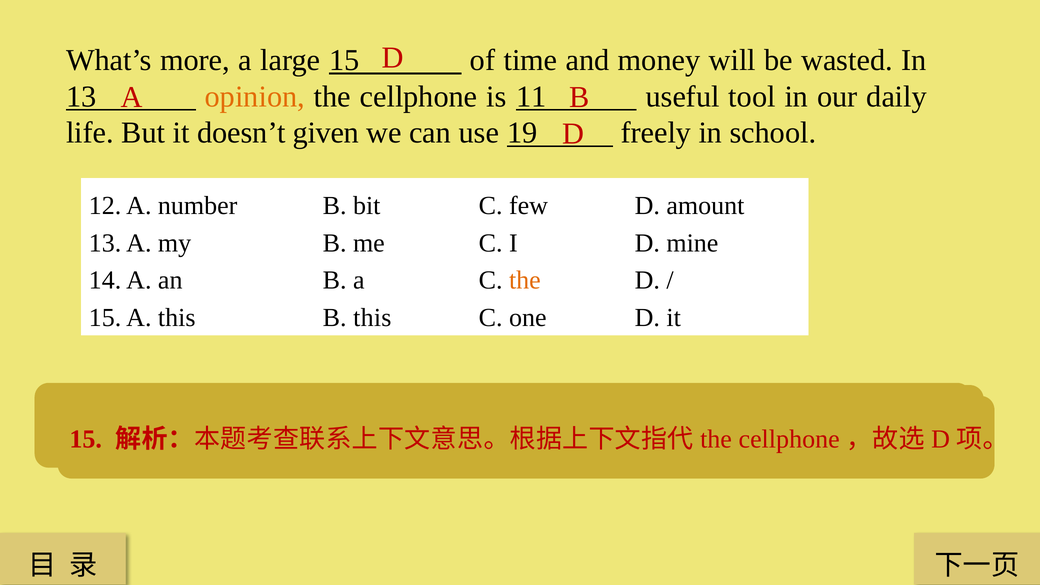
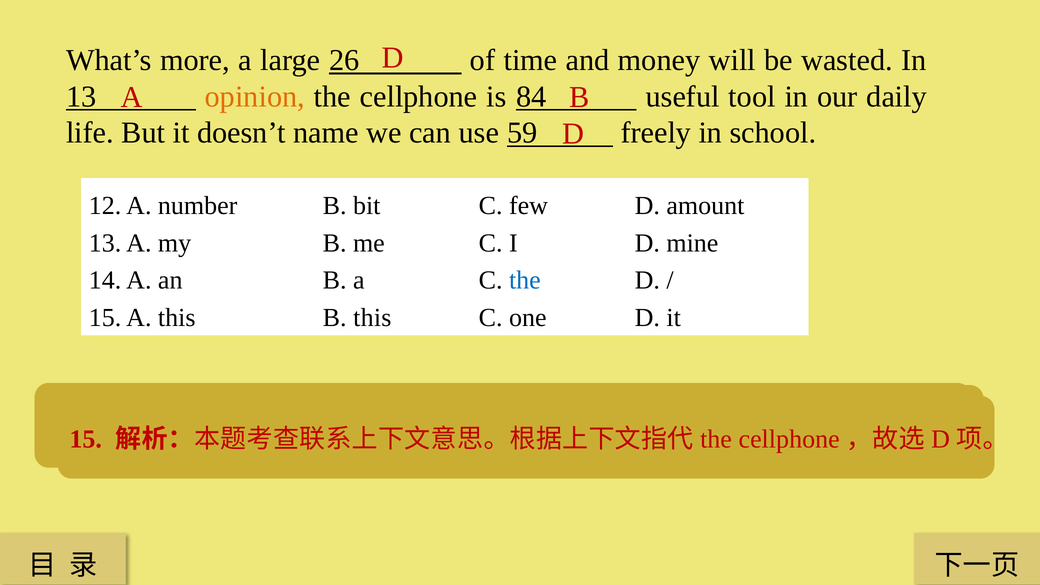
large 15: 15 -> 26 (344, 60)
11: 11 -> 84 (531, 97)
given: given -> name (326, 133)
19: 19 -> 59 (522, 133)
the colour: orange -> blue (525, 280)
